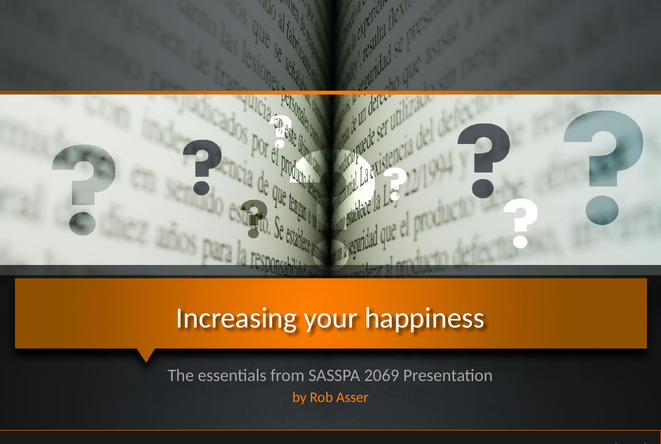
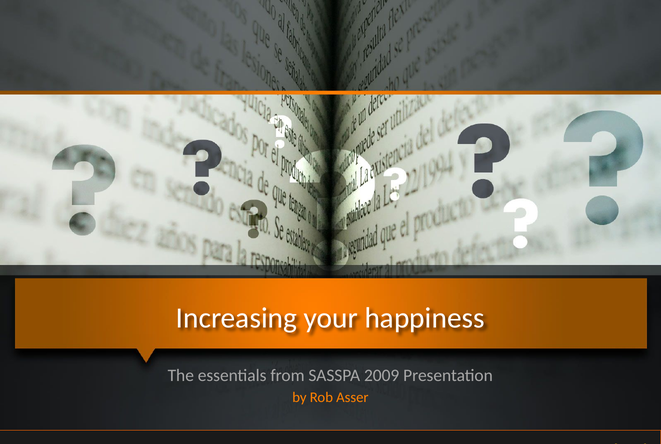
2069: 2069 -> 2009 (382, 376)
